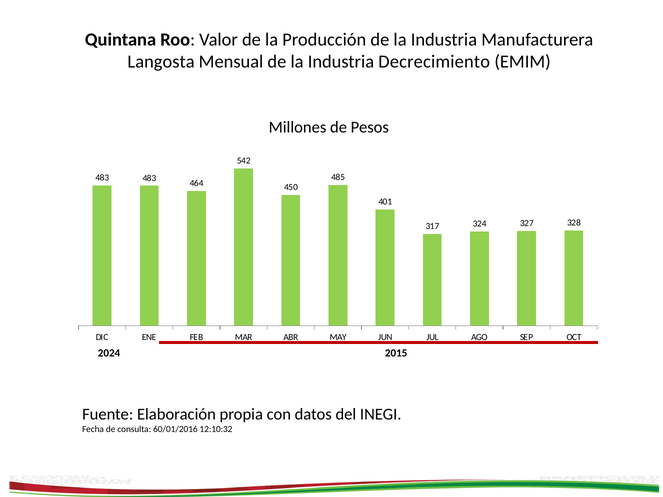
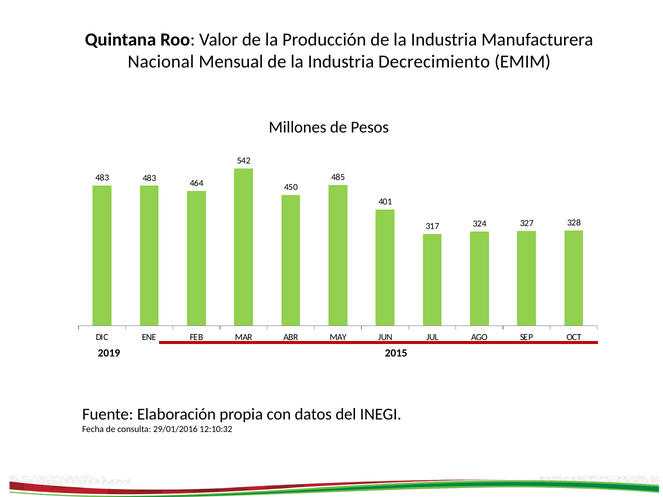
Langosta: Langosta -> Nacional (161, 62)
2024: 2024 -> 2019 (109, 353)
60/01/2016: 60/01/2016 -> 29/01/2016 (175, 429)
